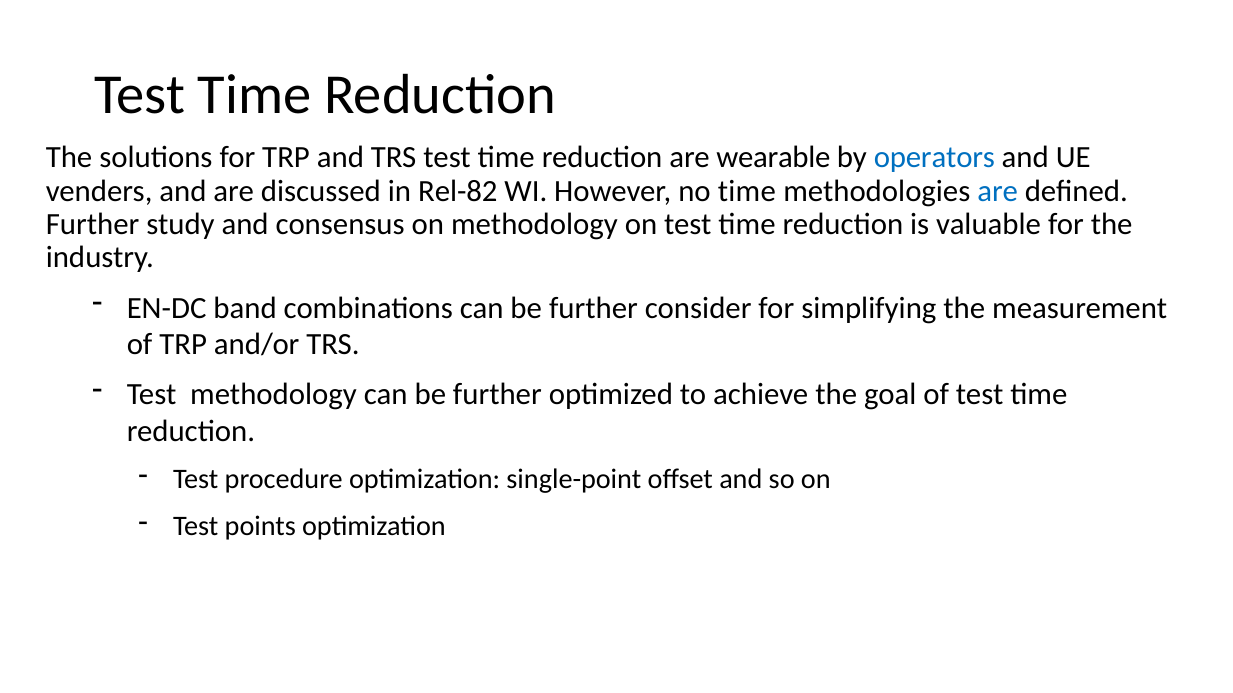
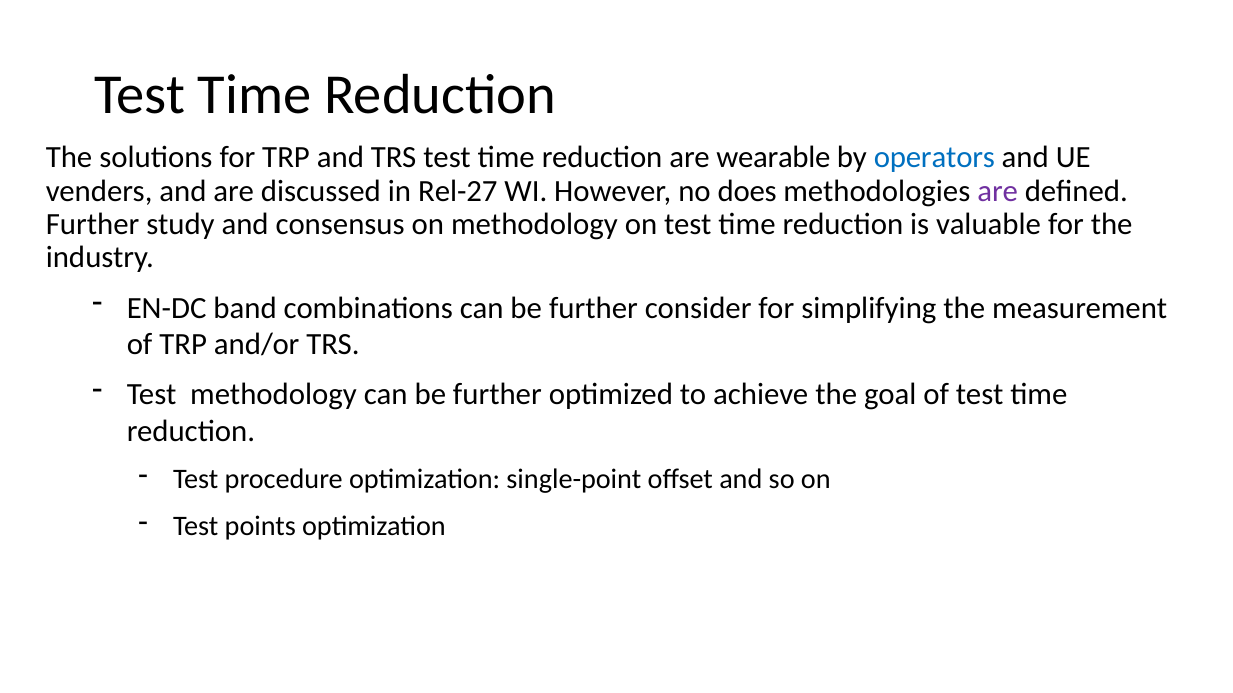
Rel-82: Rel-82 -> Rel-27 (458, 191)
no time: time -> does (747, 191)
are colour: blue -> purple (998, 191)
